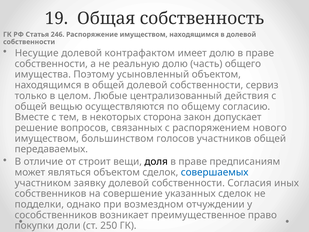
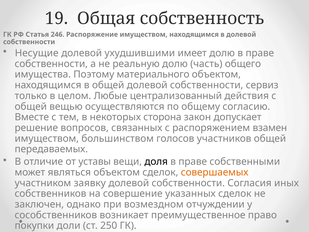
контрафактом: контрафактом -> ухудшившими (140, 53)
усыновленный: усыновленный -> материального (153, 74)
нового: нового -> взамен (270, 128)
строит: строит -> уставы (95, 162)
предписаниям: предписаниям -> собственными (245, 162)
совершаемых colour: blue -> orange (215, 172)
подделки: подделки -> заключен (39, 204)
